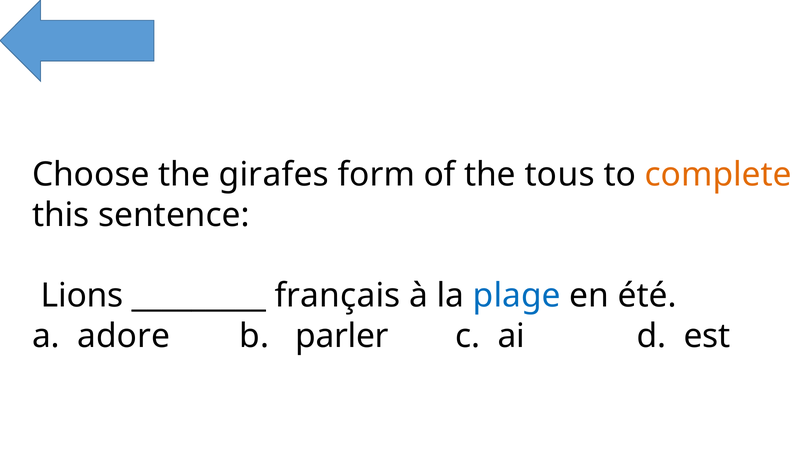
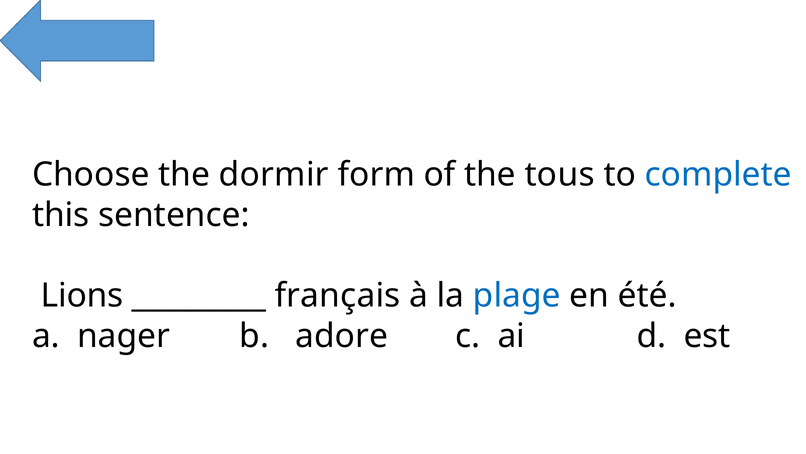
girafes: girafes -> dormir (274, 174)
complete colour: orange -> blue (718, 174)
adore: adore -> nager (124, 336)
parler: parler -> adore (342, 336)
